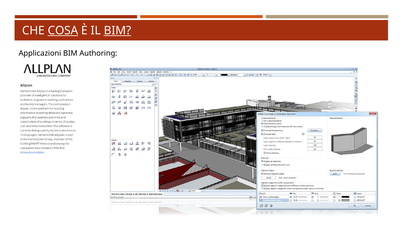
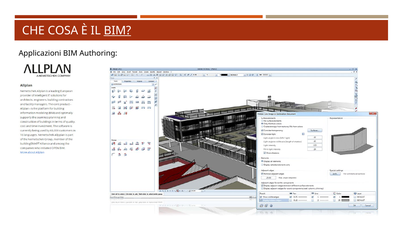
COSA underline: present -> none (63, 31)
